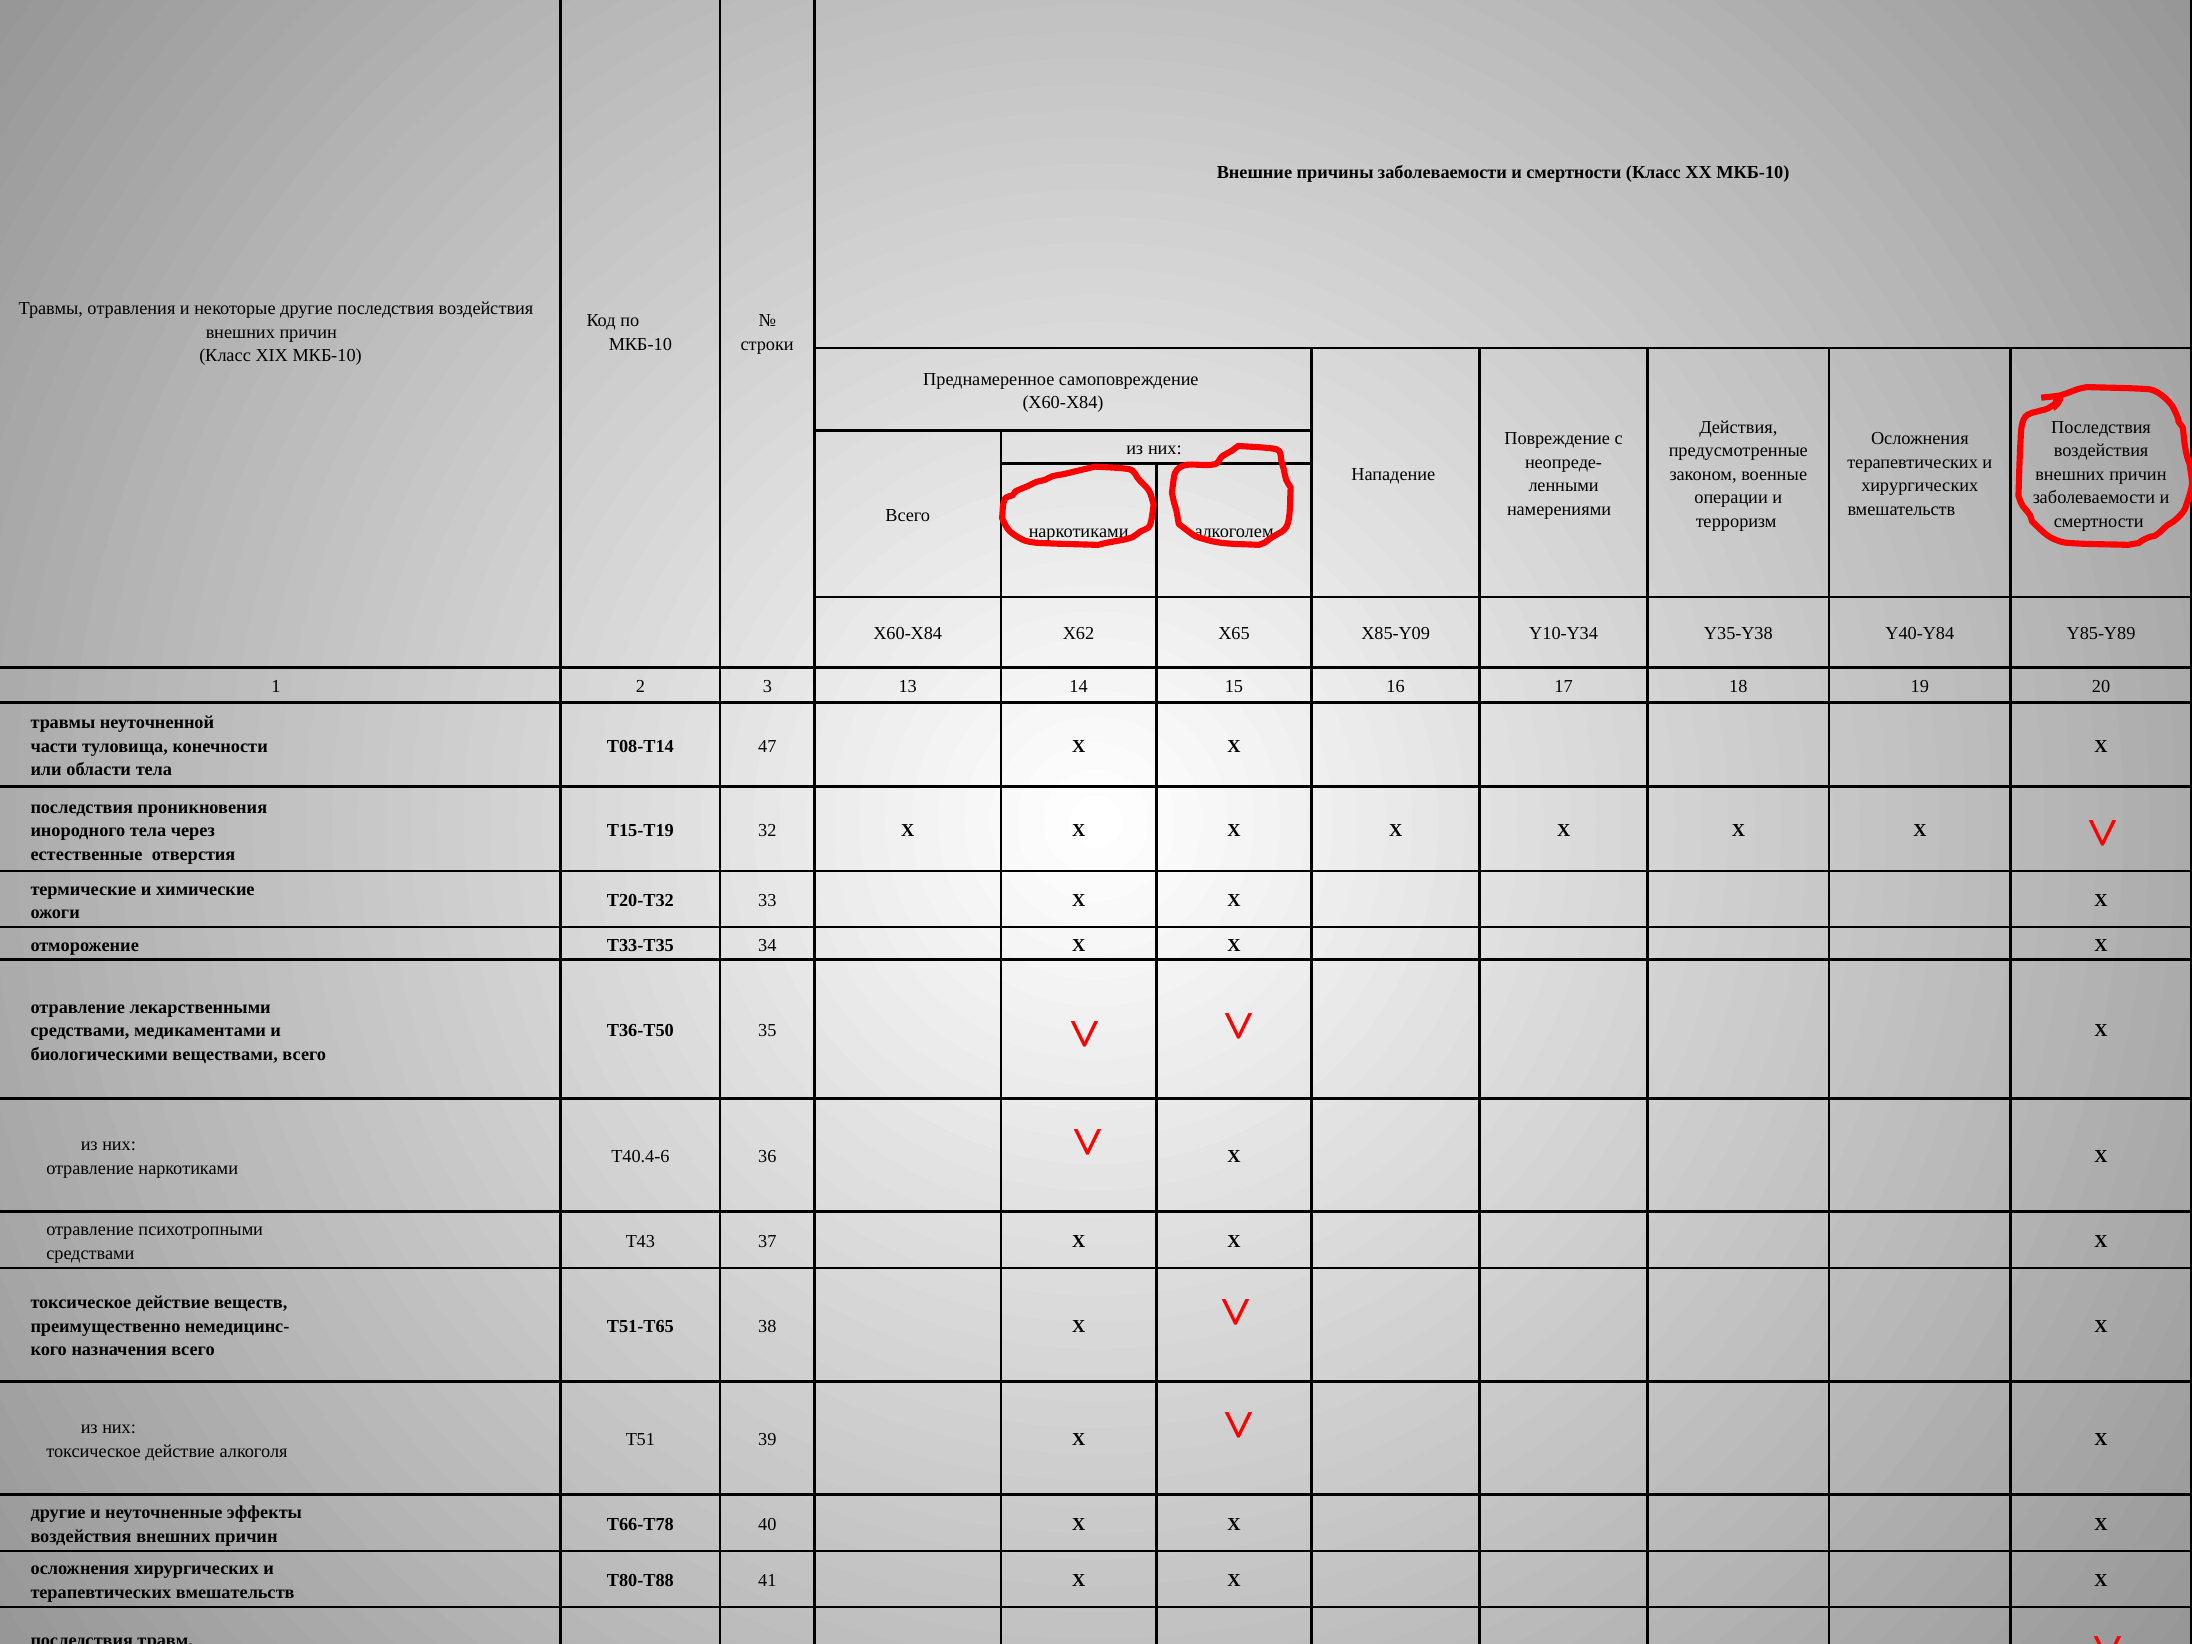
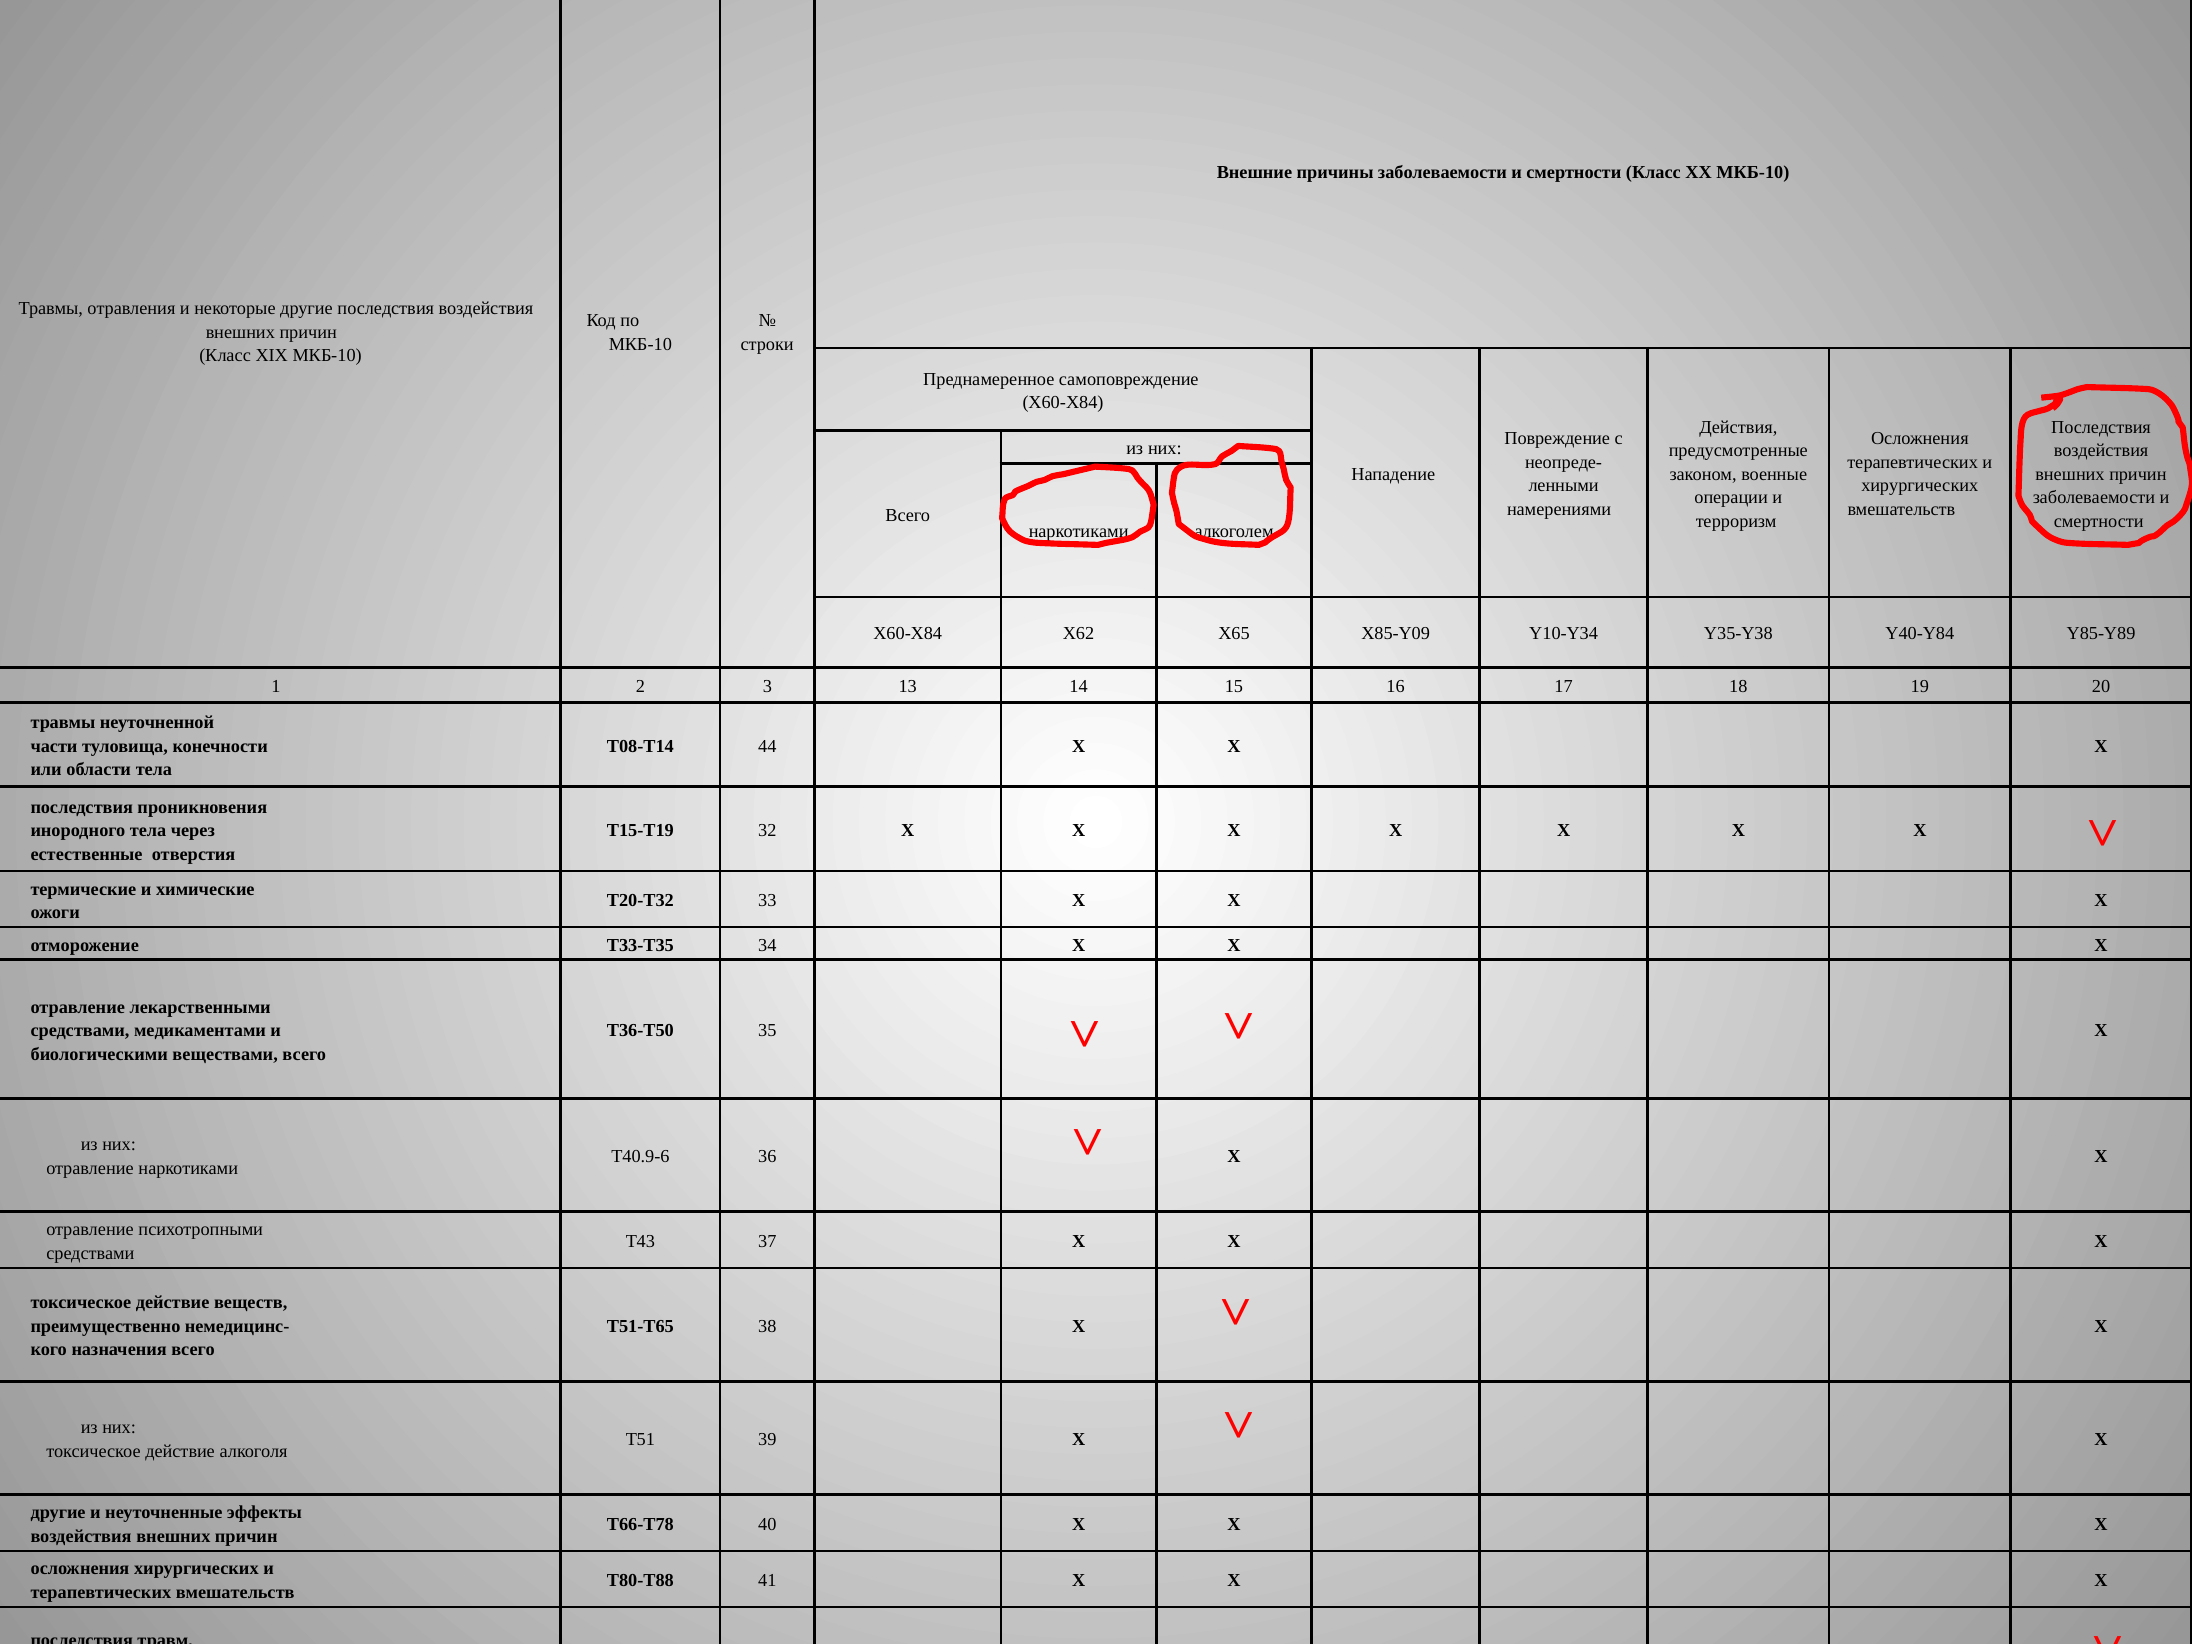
47: 47 -> 44 (767, 746)
Т40.4-6: Т40.4-6 -> Т40.9-6 (640, 1157)
